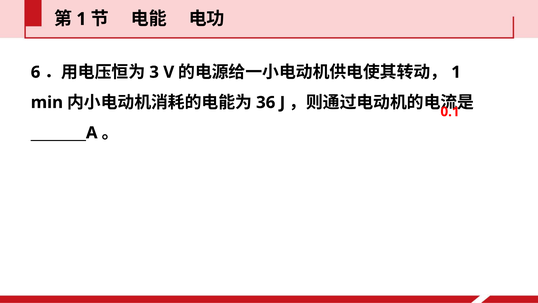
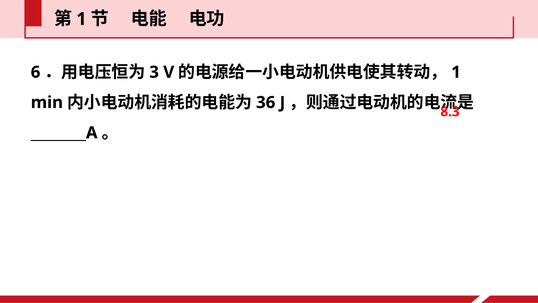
0.1: 0.1 -> 8.3 (450, 112)
